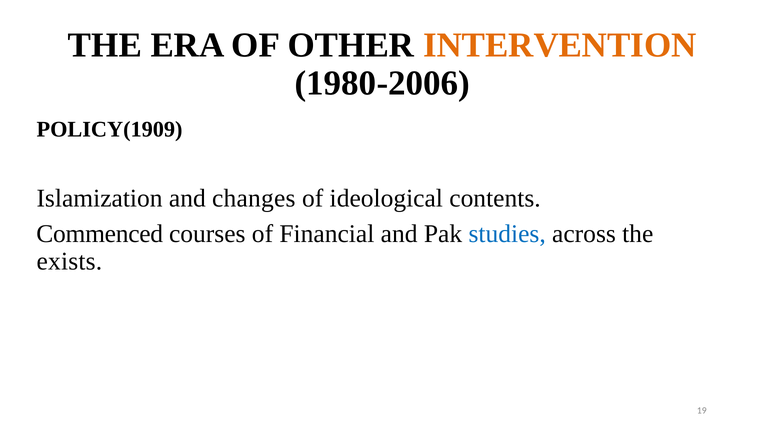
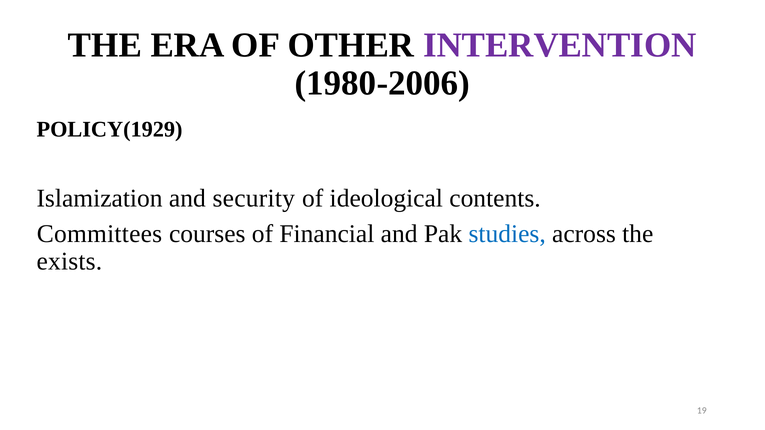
INTERVENTION colour: orange -> purple (560, 45)
POLICY(1909: POLICY(1909 -> POLICY(1929 (110, 129)
changes: changes -> security (254, 199)
Commenced: Commenced -> Committees (99, 234)
